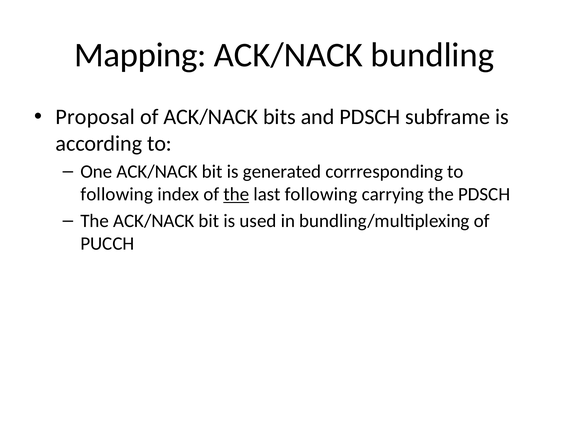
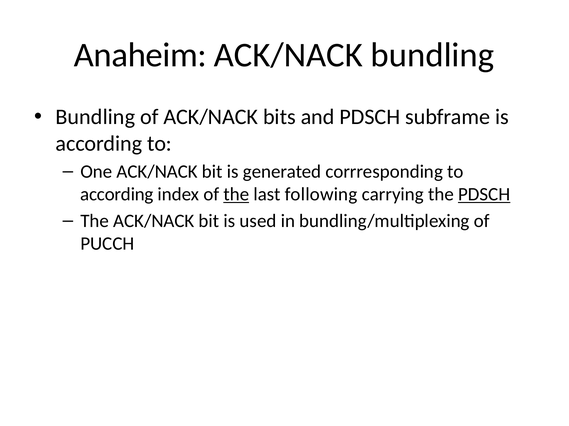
Mapping: Mapping -> Anaheim (140, 55)
Proposal: Proposal -> Bundling (95, 117)
following: following -> according (117, 195)
PDSCH underline: none -> present (484, 195)
